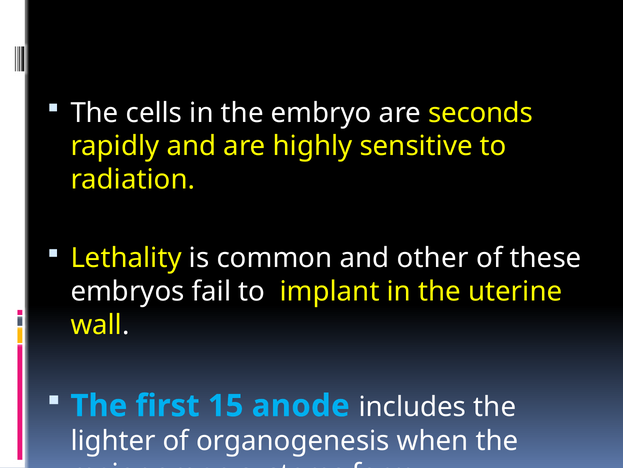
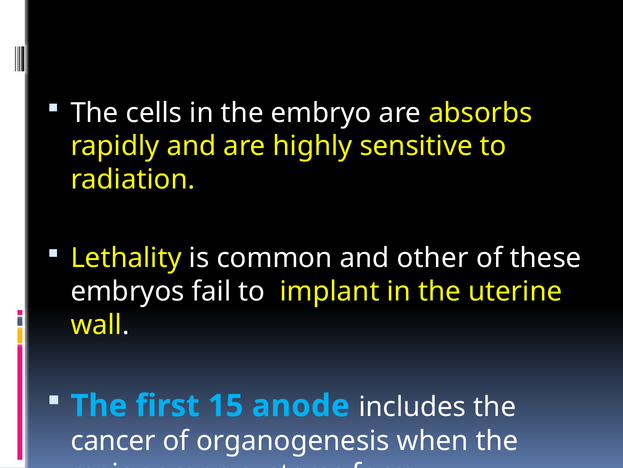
seconds: seconds -> absorbs (480, 113)
lighter: lighter -> cancer (113, 440)
